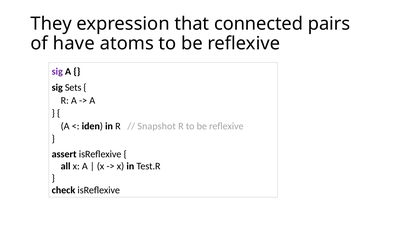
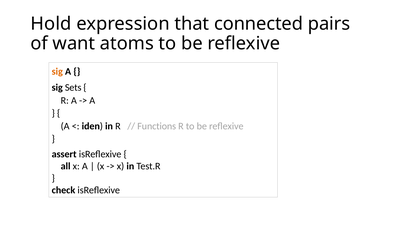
They: They -> Hold (51, 24)
have: have -> want (74, 43)
sig colour: purple -> orange (57, 71)
Snapshot: Snapshot -> Functions (157, 126)
